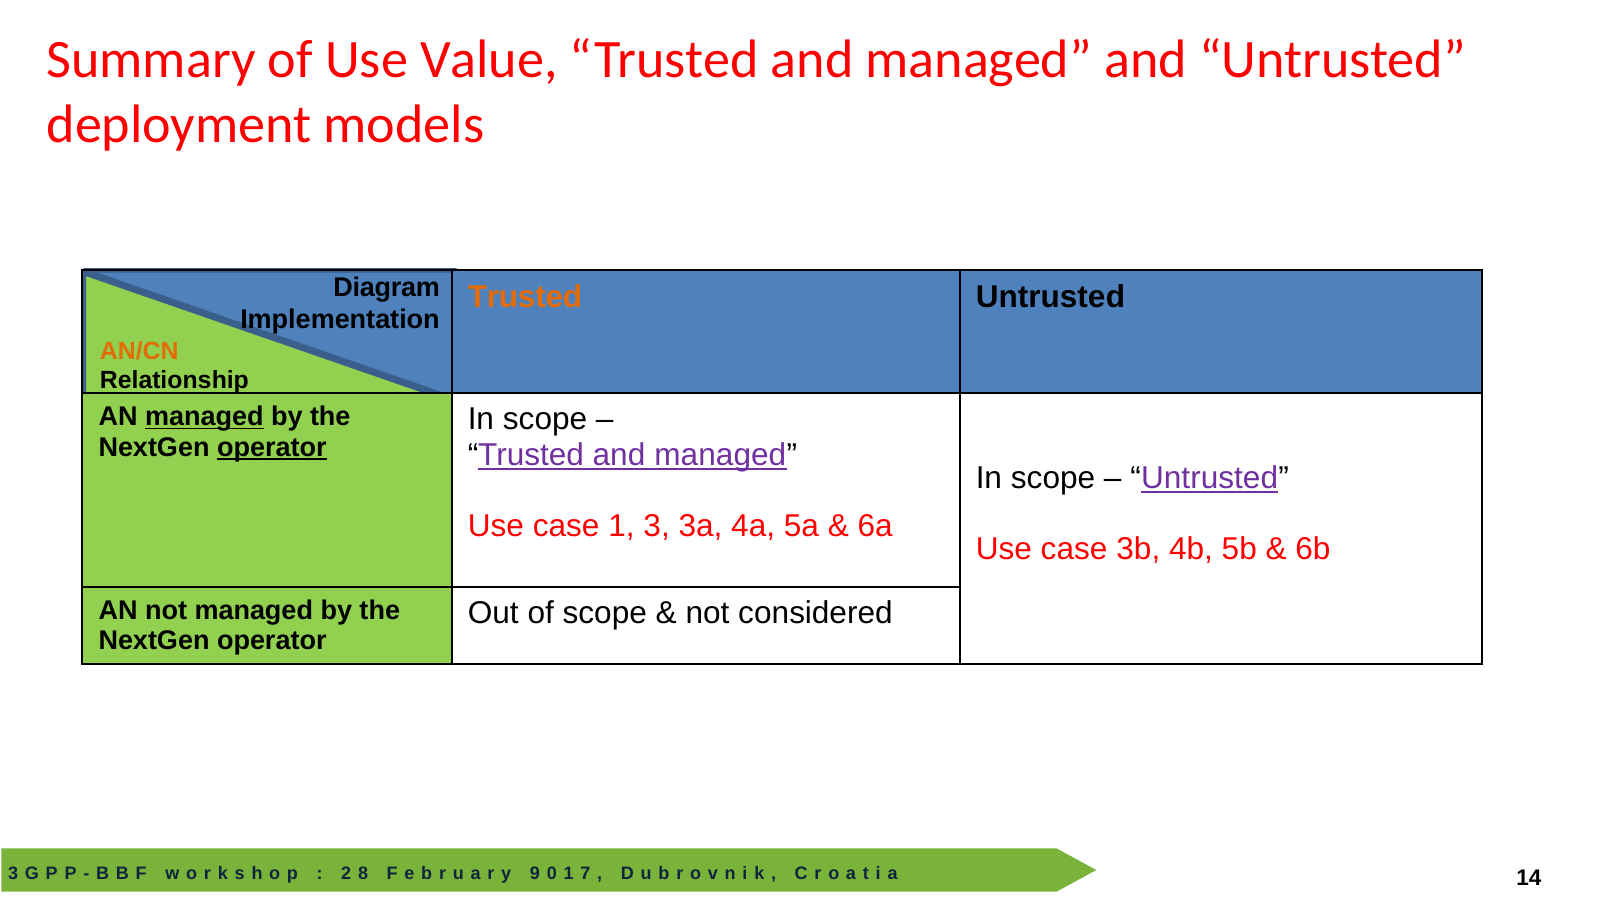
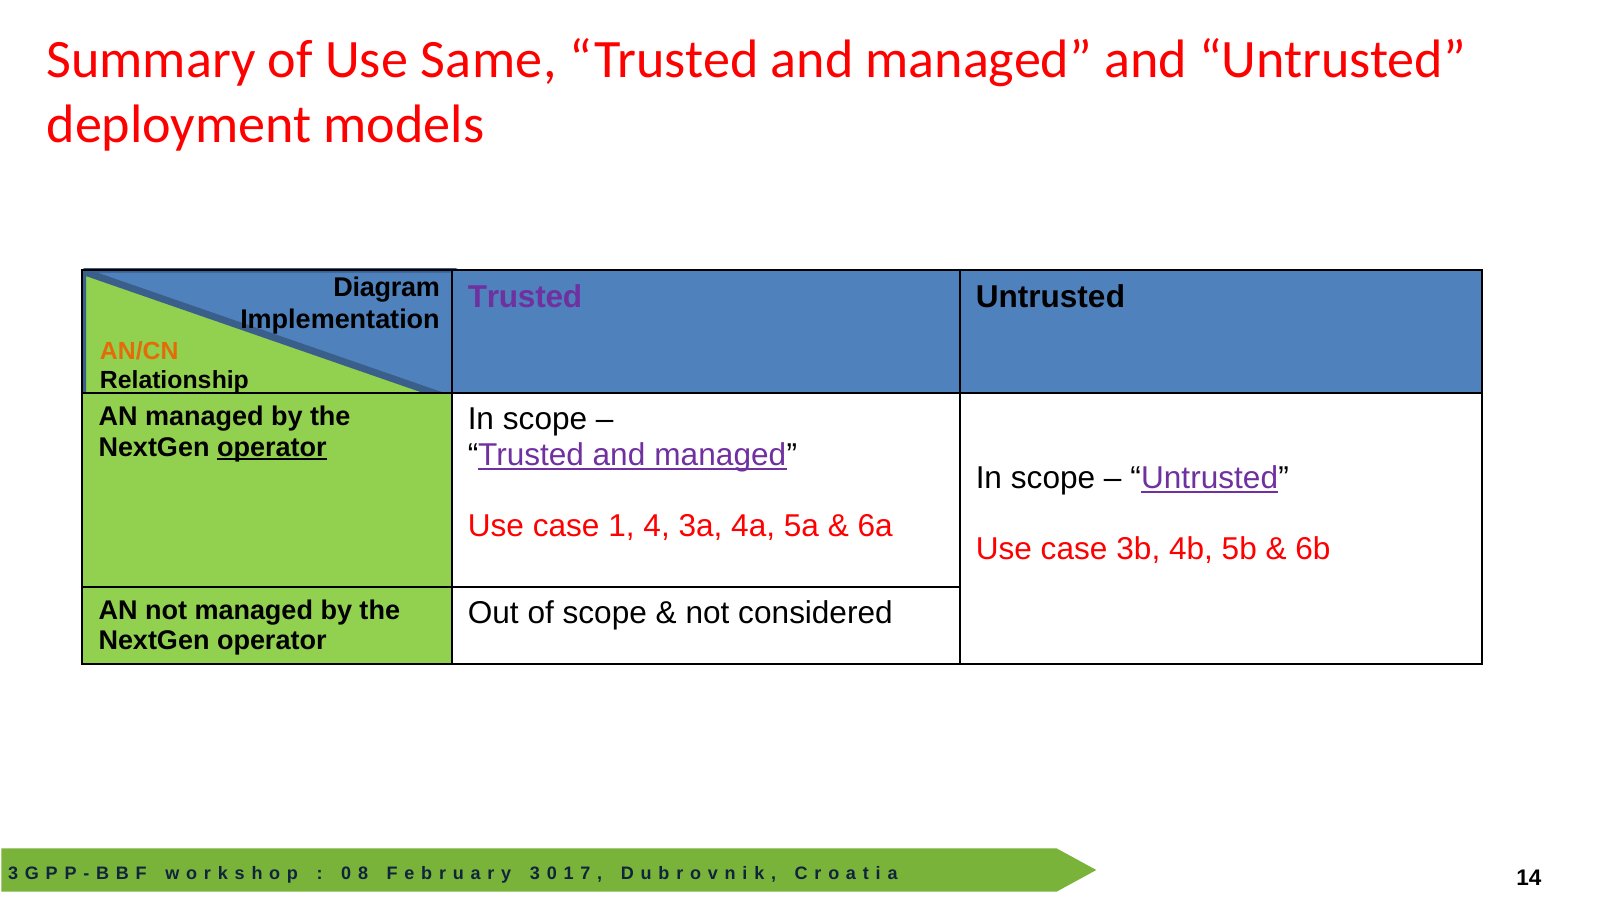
Value: Value -> Same (489, 59)
Trusted colour: orange -> purple (525, 297)
managed underline: present -> none (204, 417)
1 3: 3 -> 4 (657, 526)
2: 2 -> 0 (346, 873)
9: 9 -> 3 (535, 873)
